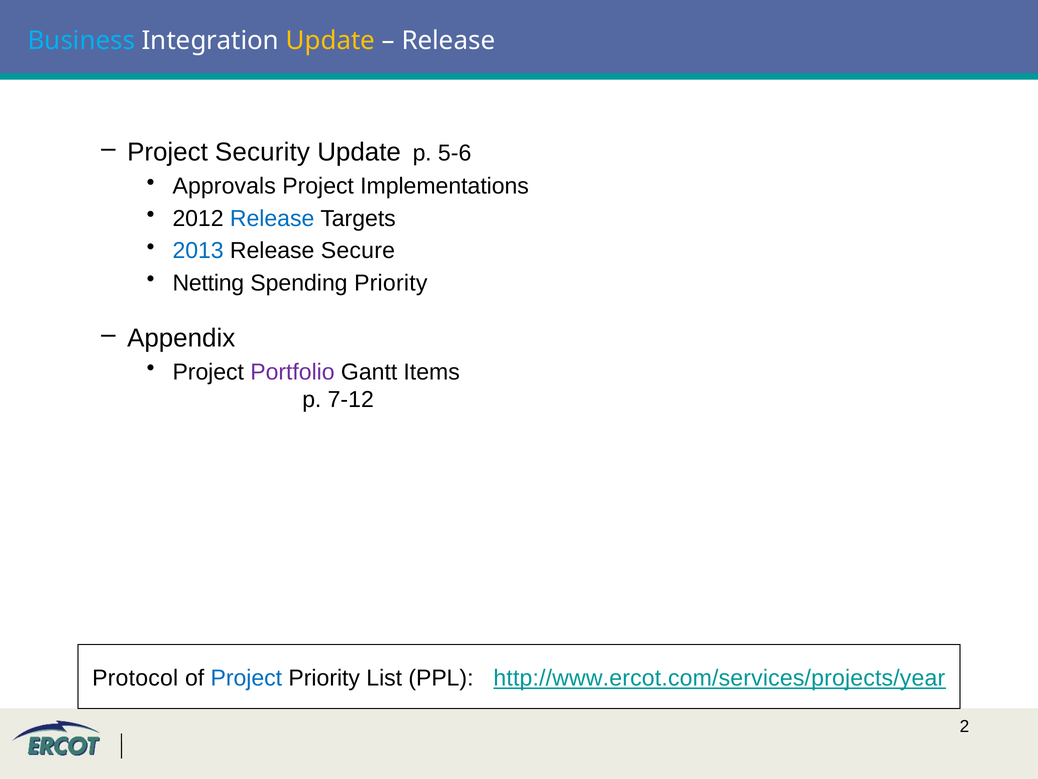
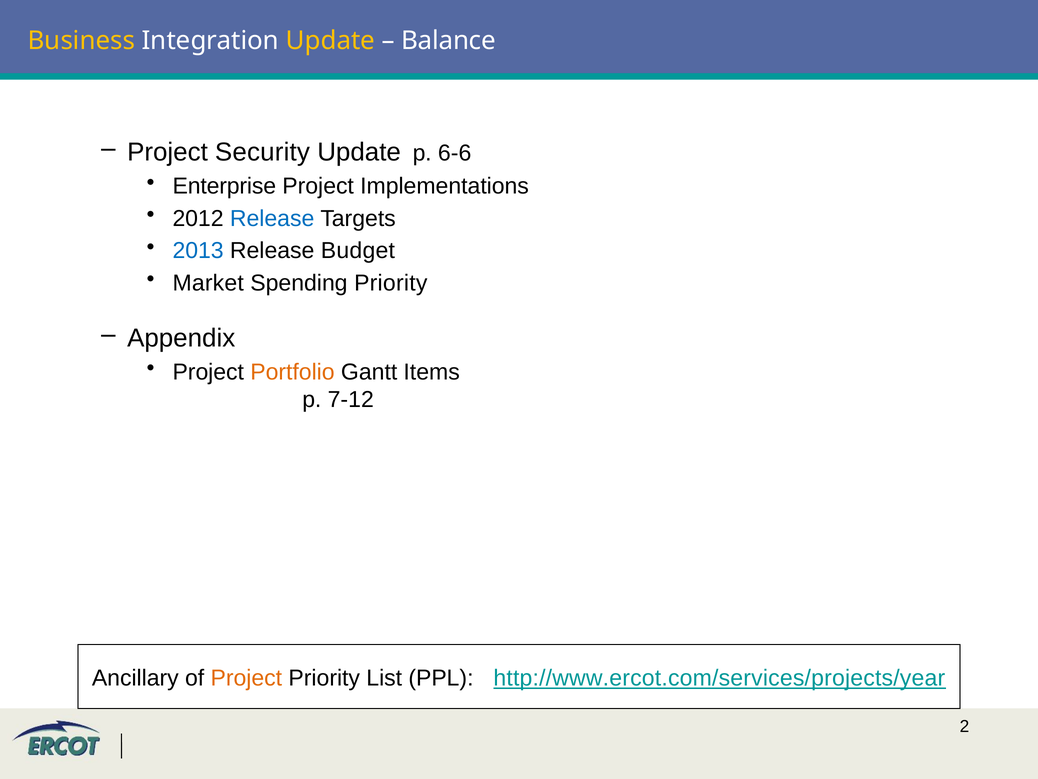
Business colour: light blue -> yellow (81, 41)
Release: Release -> Balance (449, 41)
5-6: 5-6 -> 6-6 (455, 153)
Approvals: Approvals -> Enterprise (224, 186)
Secure: Secure -> Budget (358, 251)
Netting: Netting -> Market (208, 283)
Portfolio colour: purple -> orange (292, 372)
Protocol: Protocol -> Ancillary (135, 678)
Project colour: blue -> orange (246, 678)
